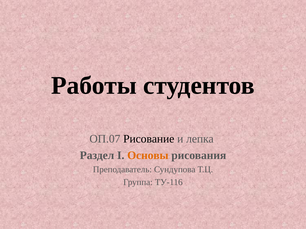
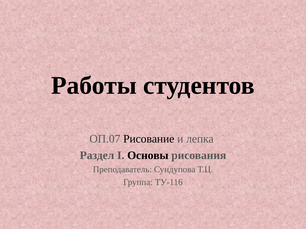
Основы colour: orange -> black (148, 156)
